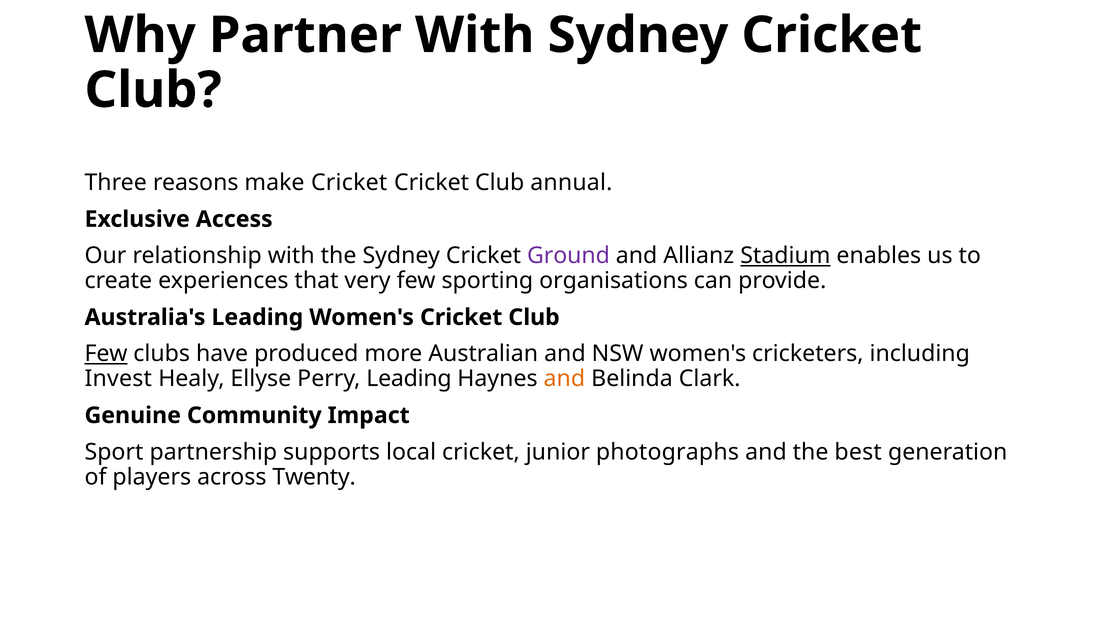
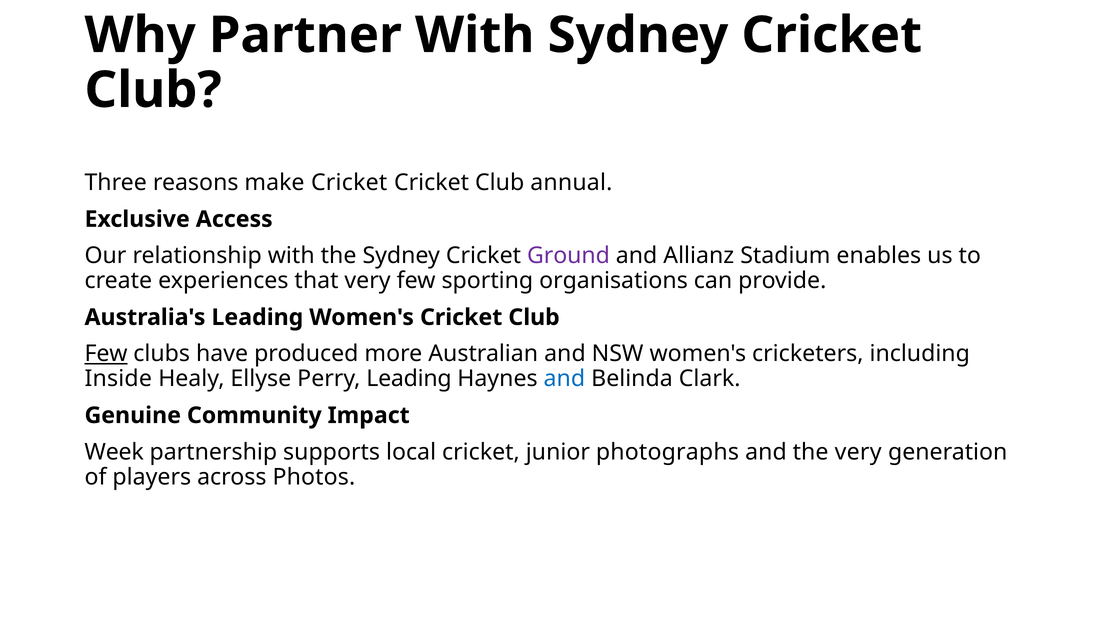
Stadium underline: present -> none (785, 256)
Invest: Invest -> Inside (118, 379)
and colour: orange -> blue (564, 379)
Sport: Sport -> Week (114, 452)
the best: best -> very (858, 452)
Twenty: Twenty -> Photos (314, 477)
